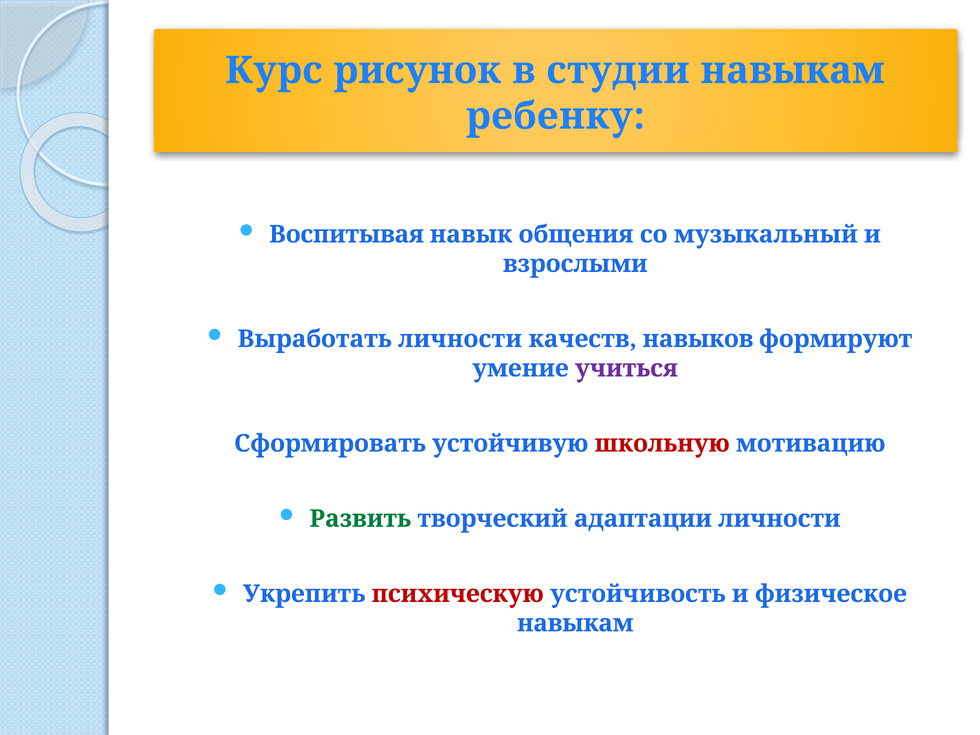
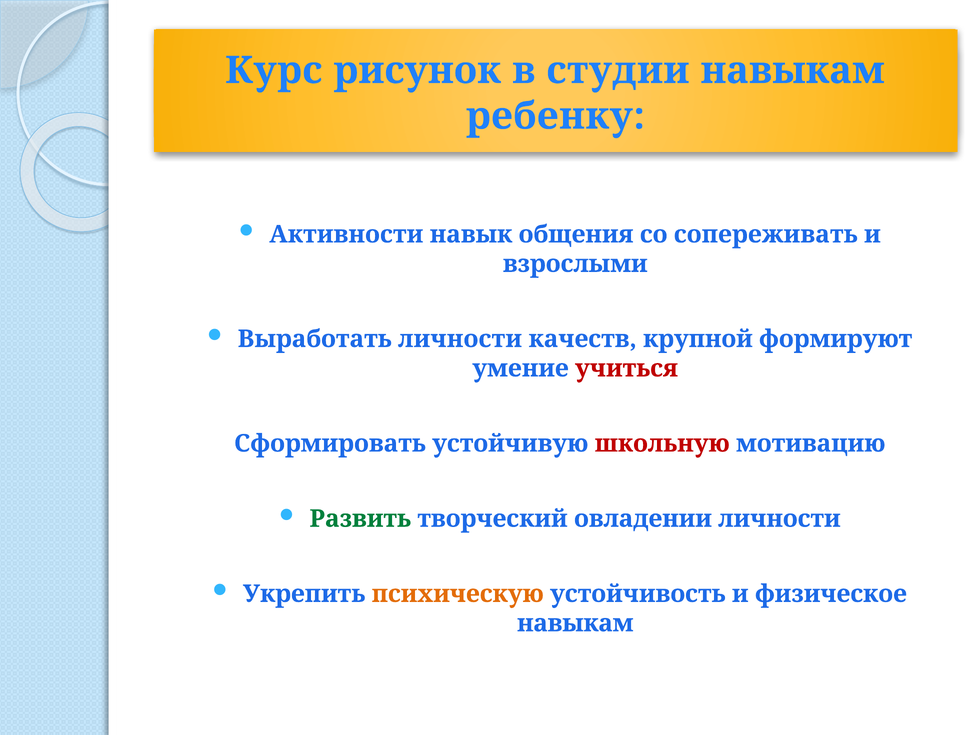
Воспитывая: Воспитывая -> Активности (346, 234)
музыкальный: музыкальный -> сопереживать (766, 234)
навыков: навыков -> крупной (698, 339)
учиться colour: purple -> red (627, 368)
адаптации: адаптации -> овладении (643, 519)
психическую colour: red -> orange (458, 594)
